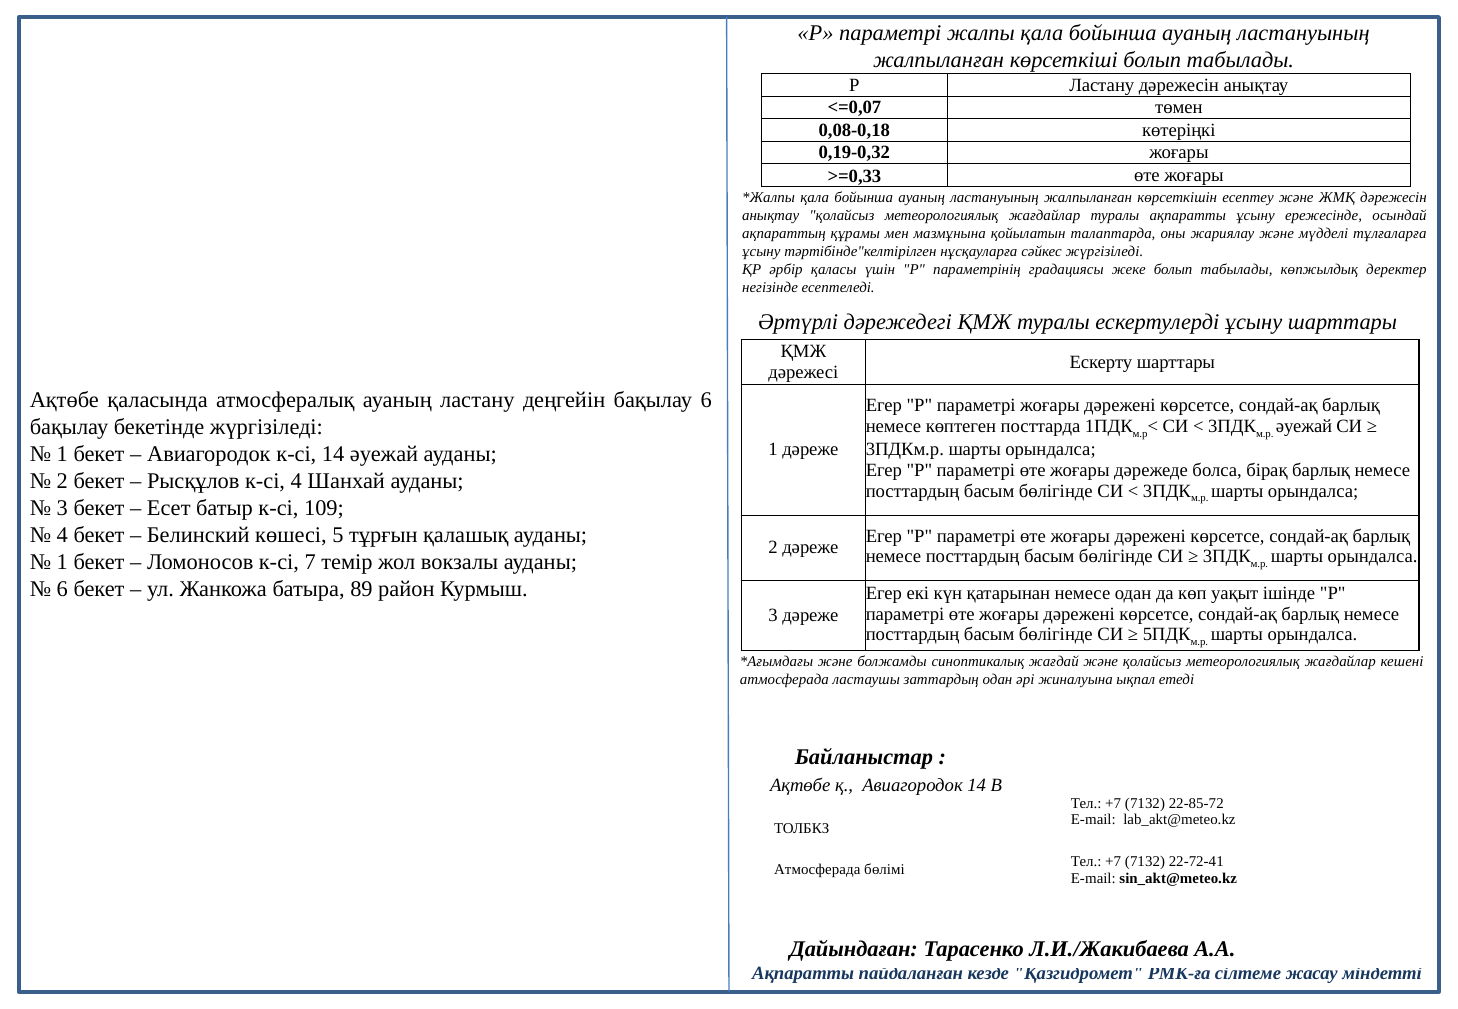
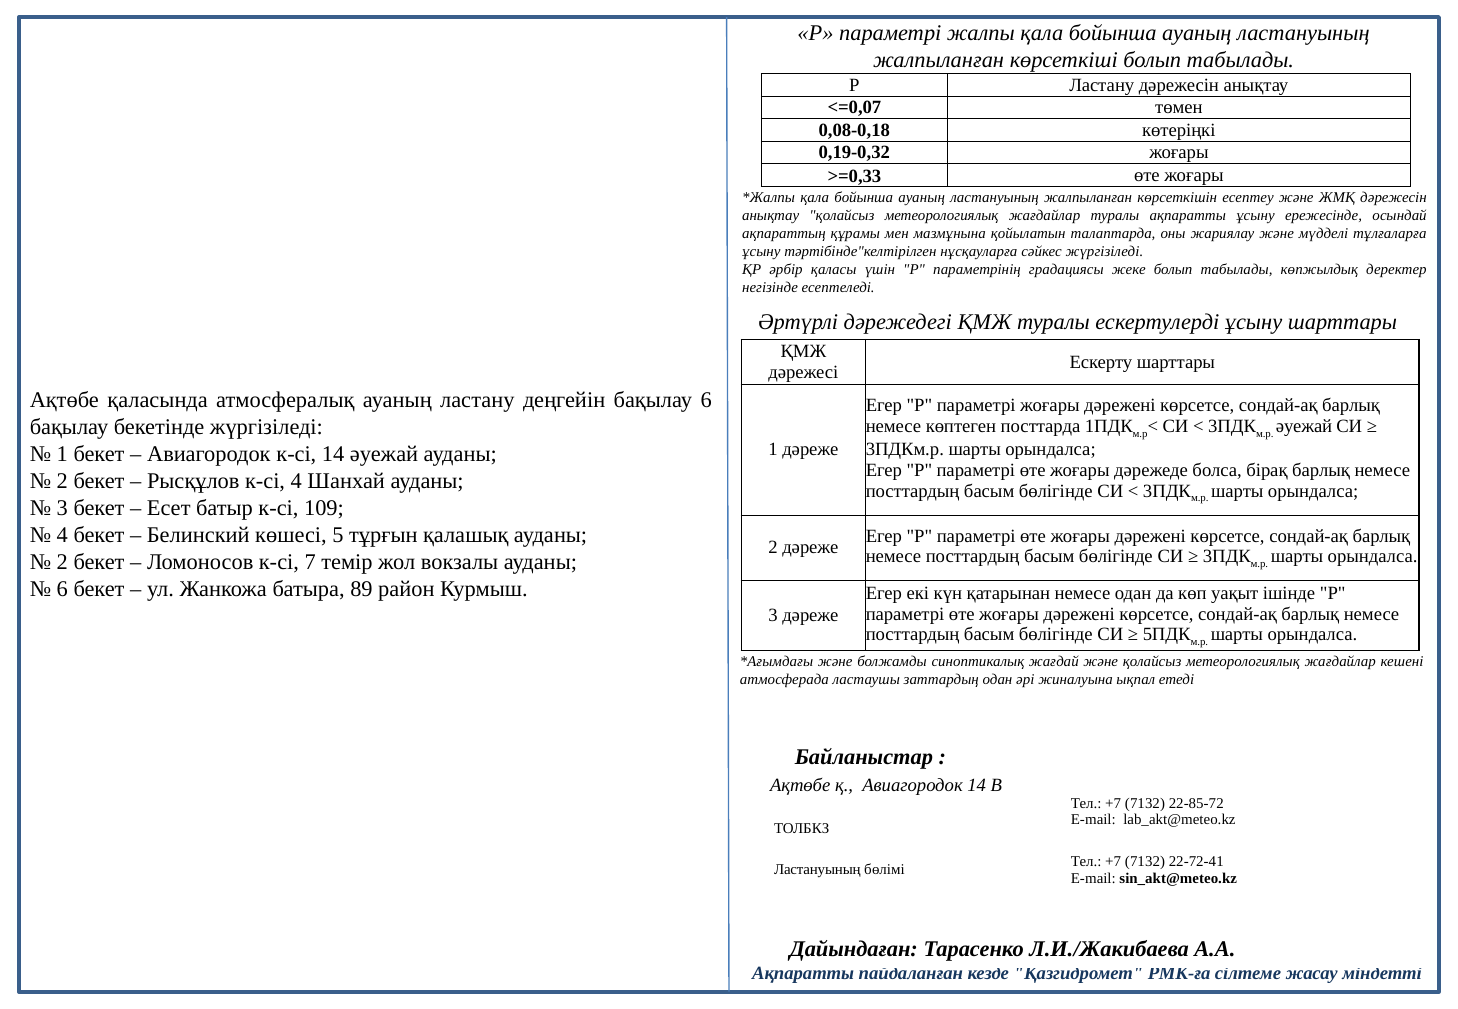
1: 1 -> 2 (62, 562)
Атмосферада: Атмосферада -> Ластануының (817, 870)
